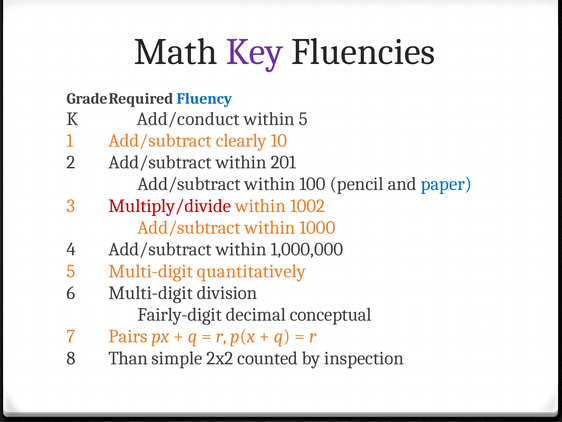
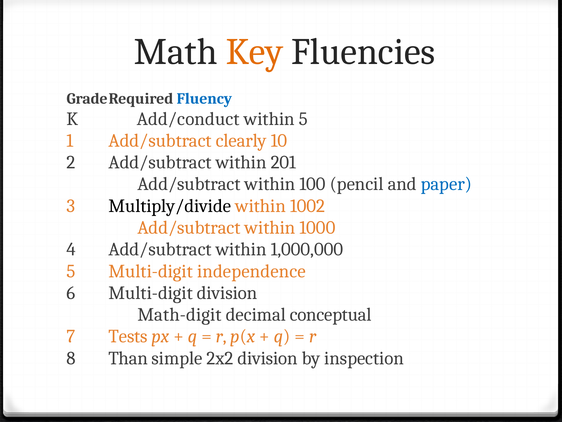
Key colour: purple -> orange (254, 52)
Multiply/divide colour: red -> black (170, 206)
quantitatively: quantitatively -> independence (251, 271)
Fairly-digit: Fairly-digit -> Math-digit (180, 314)
Pairs: Pairs -> Tests (128, 336)
2x2 counted: counted -> division (268, 358)
